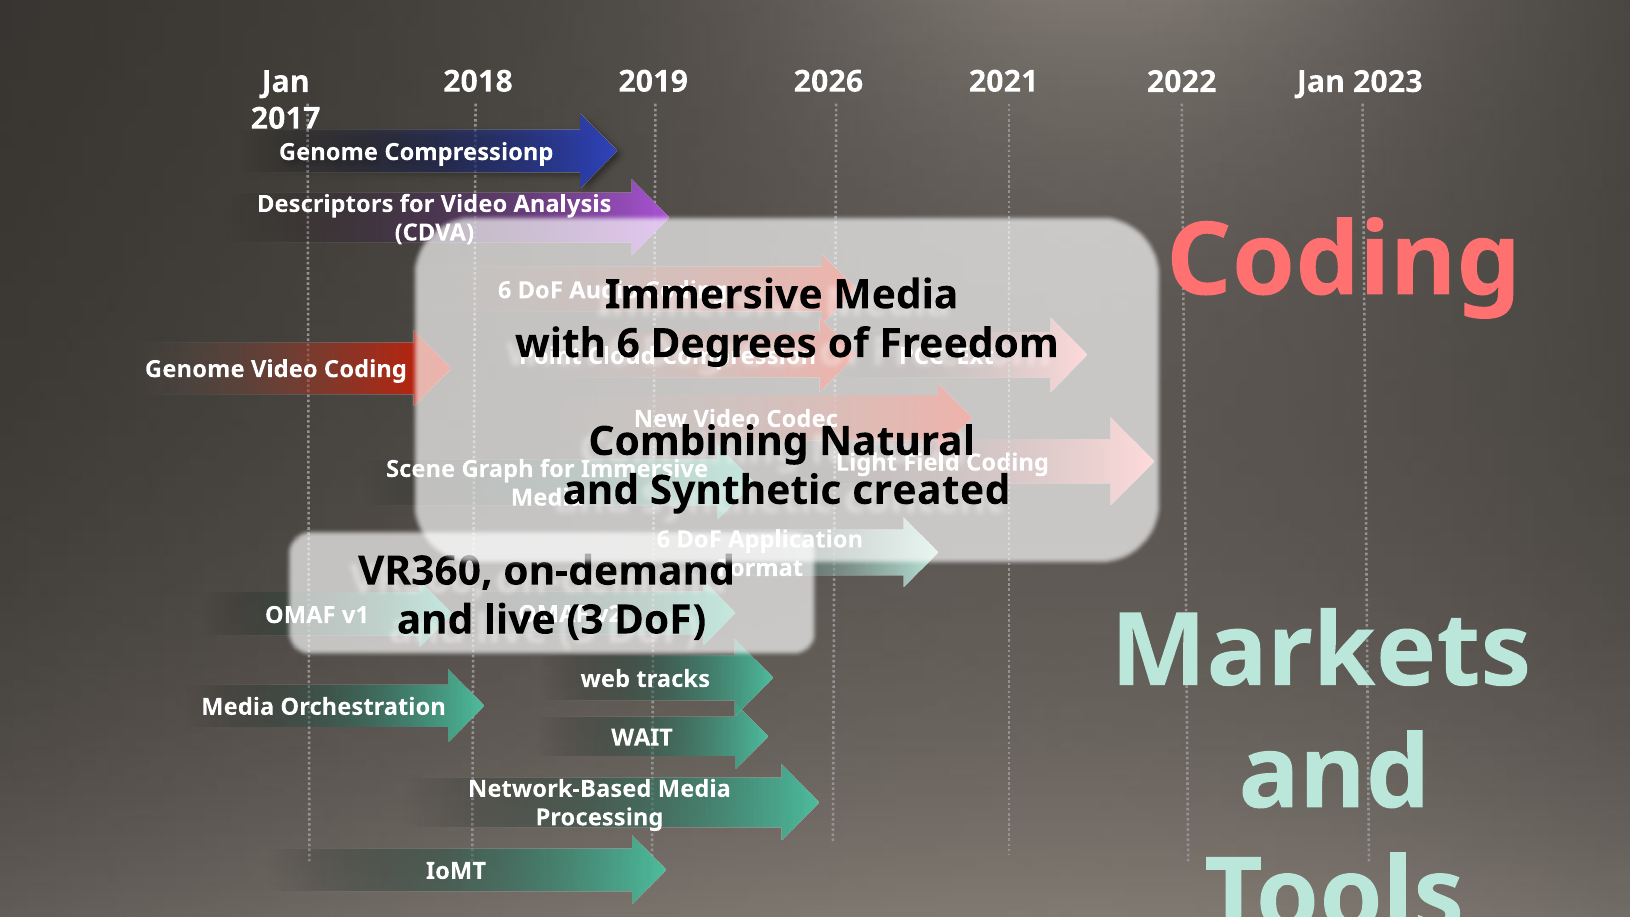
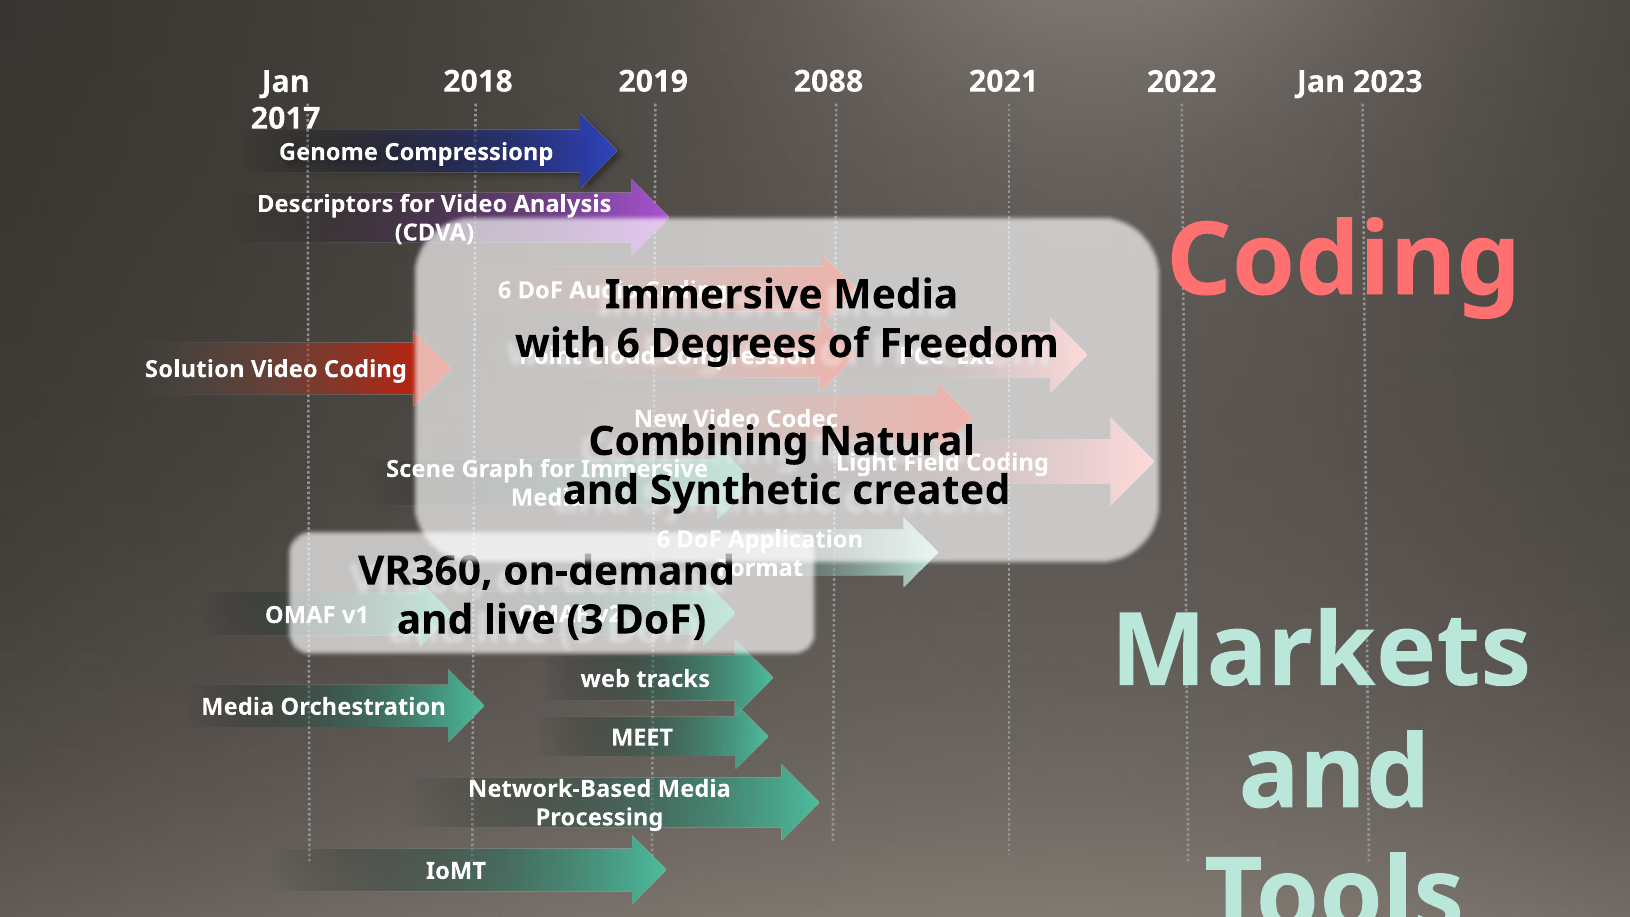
2026: 2026 -> 2088 (828, 82)
Genome: Genome -> Solution (195, 369)
WAIT: WAIT -> MEET (642, 738)
